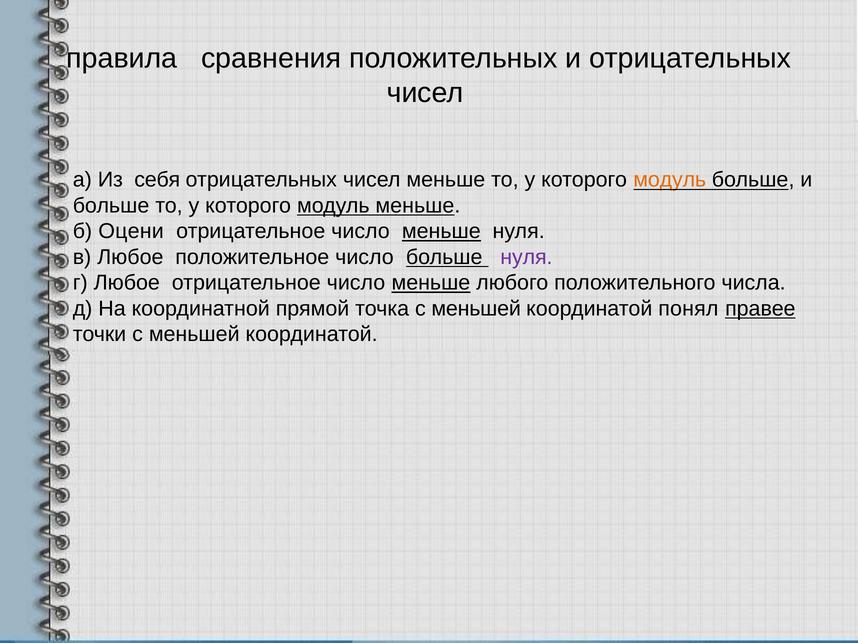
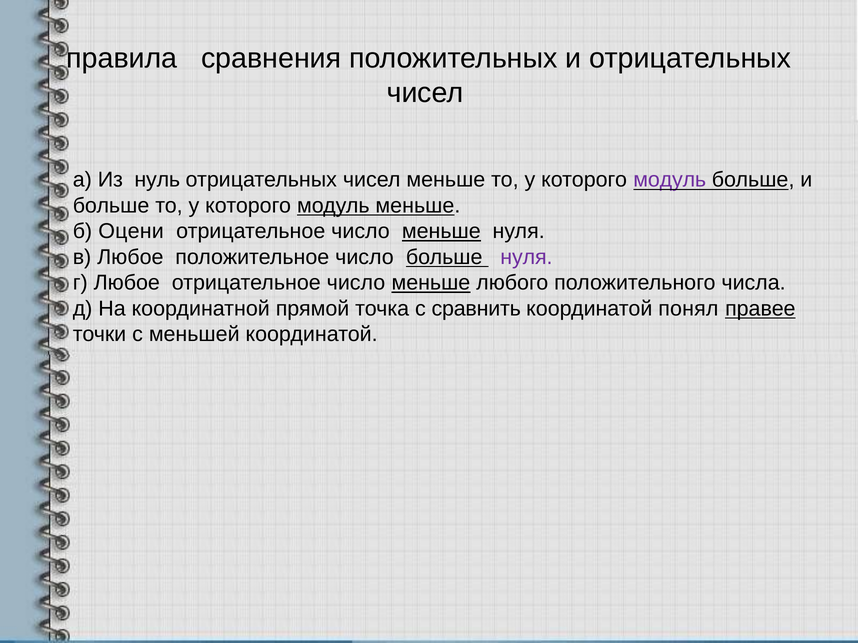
себя: себя -> нуль (157, 180)
модуль colour: orange -> purple (670, 180)
точка с меньшей: меньшей -> сравнить (476, 309)
